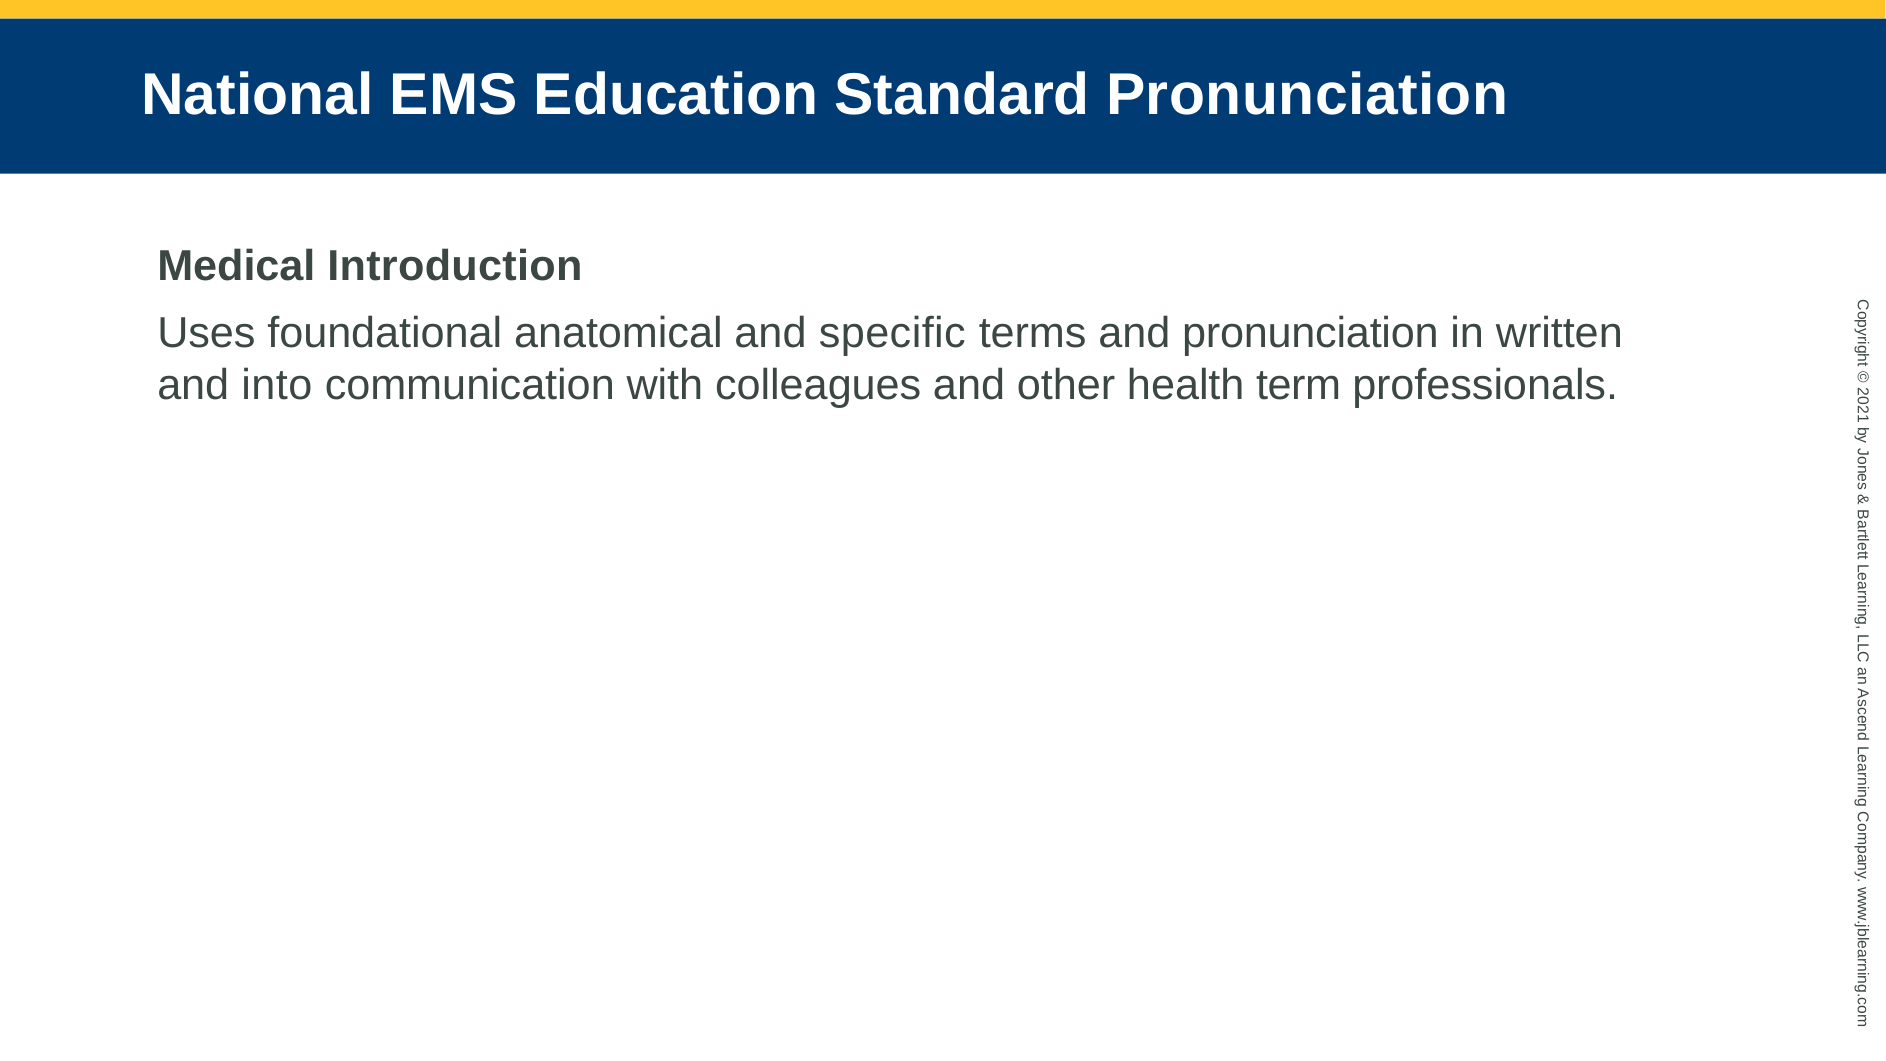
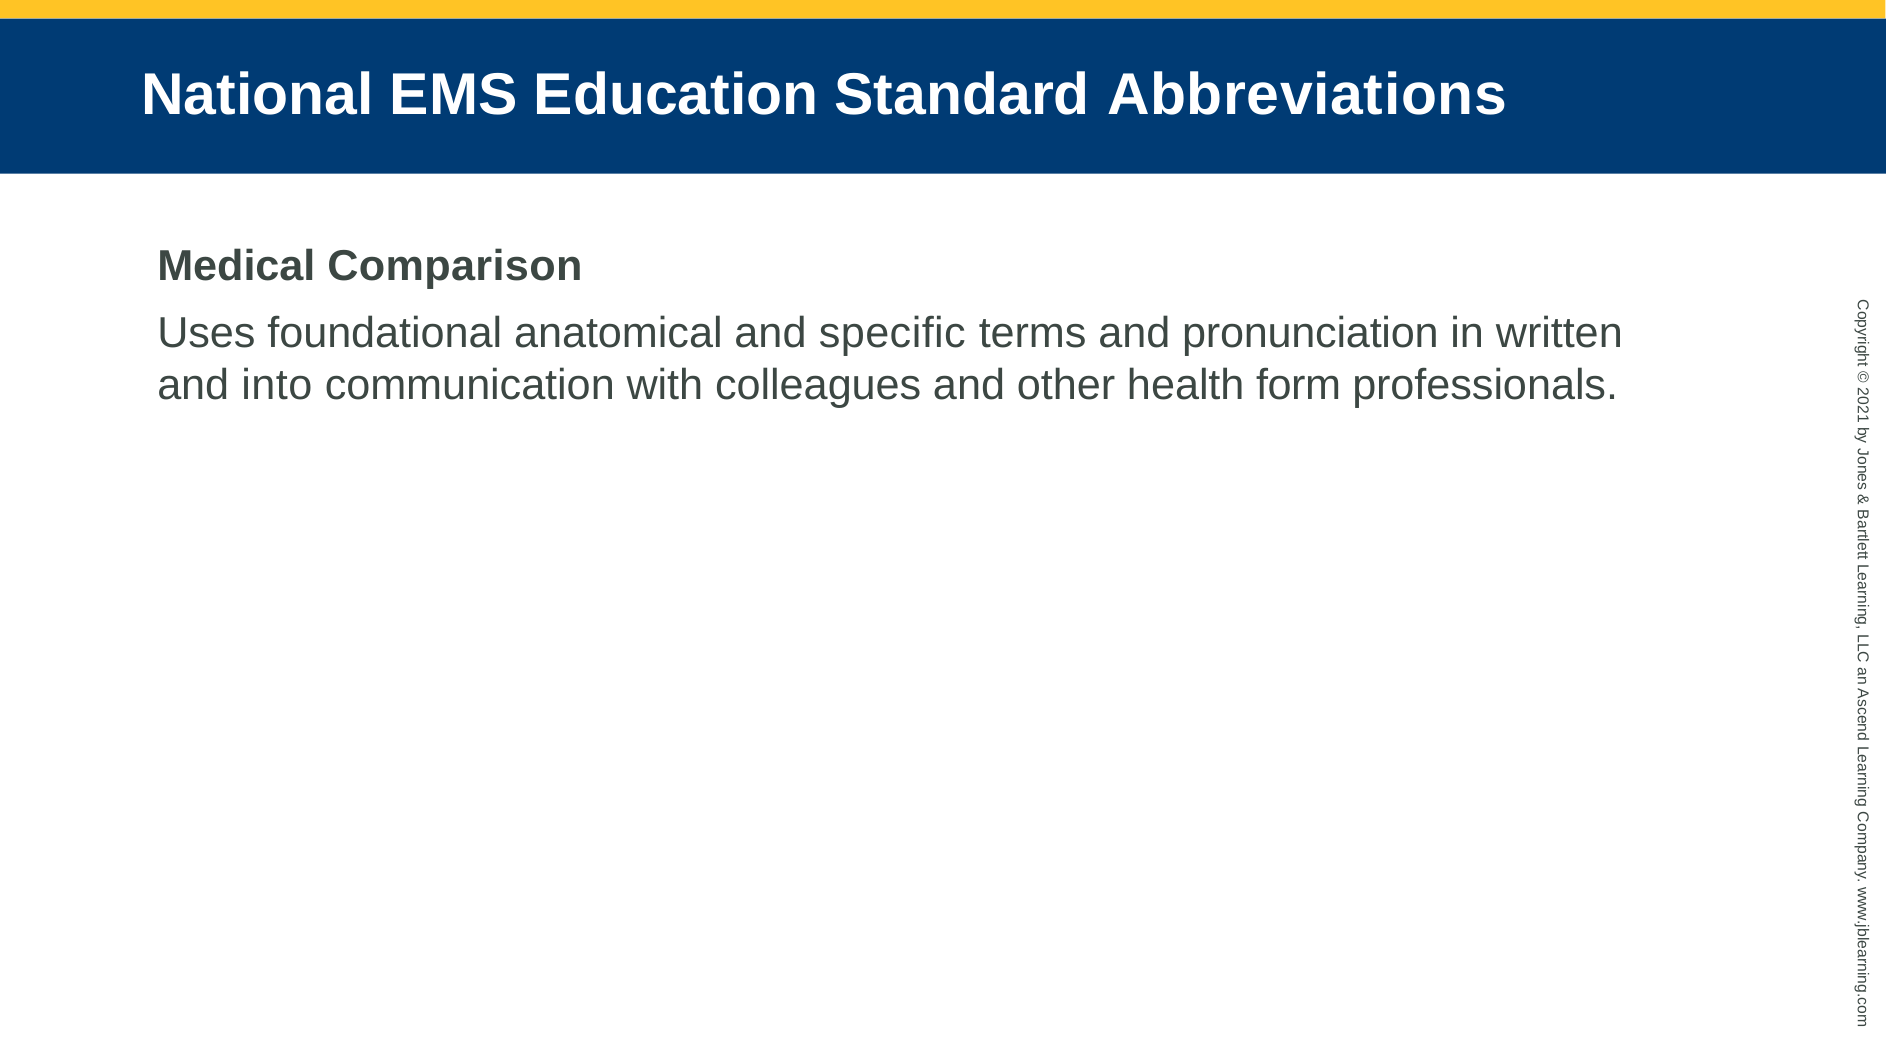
Standard Pronunciation: Pronunciation -> Abbreviations (1307, 95)
Introduction: Introduction -> Comparison (455, 267)
term: term -> form (1299, 385)
